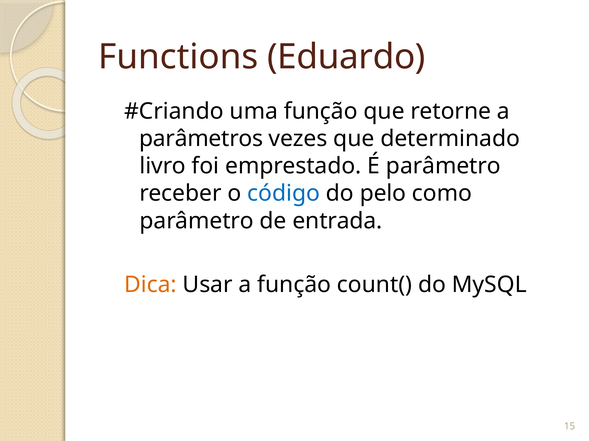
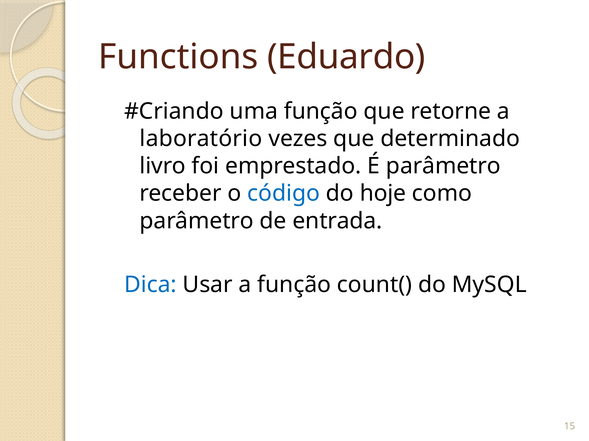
parâmetros: parâmetros -> laboratório (201, 139)
pelo: pelo -> hoje (383, 194)
Dica colour: orange -> blue (150, 285)
